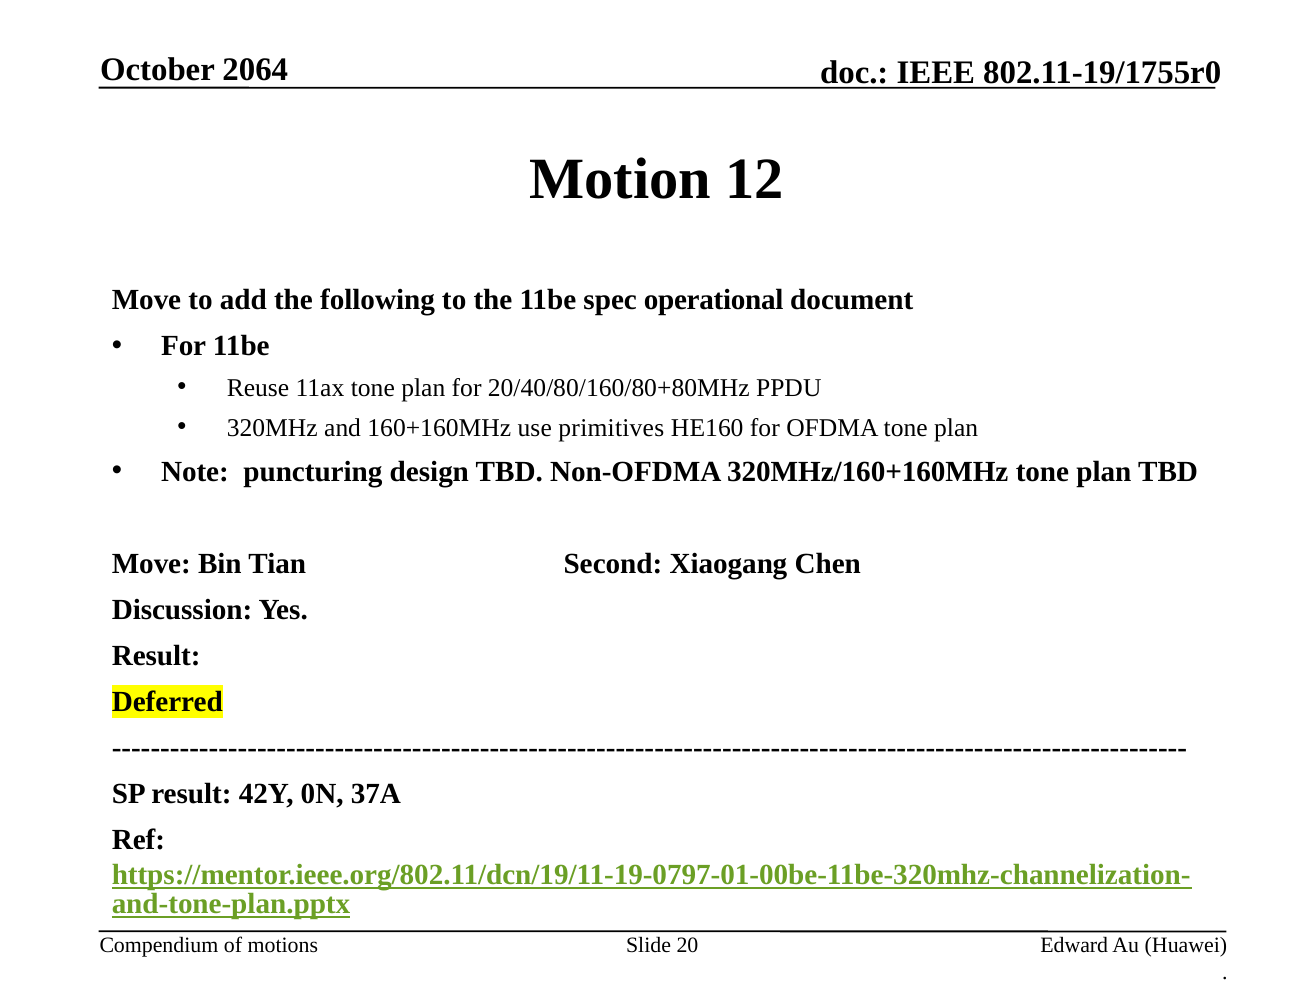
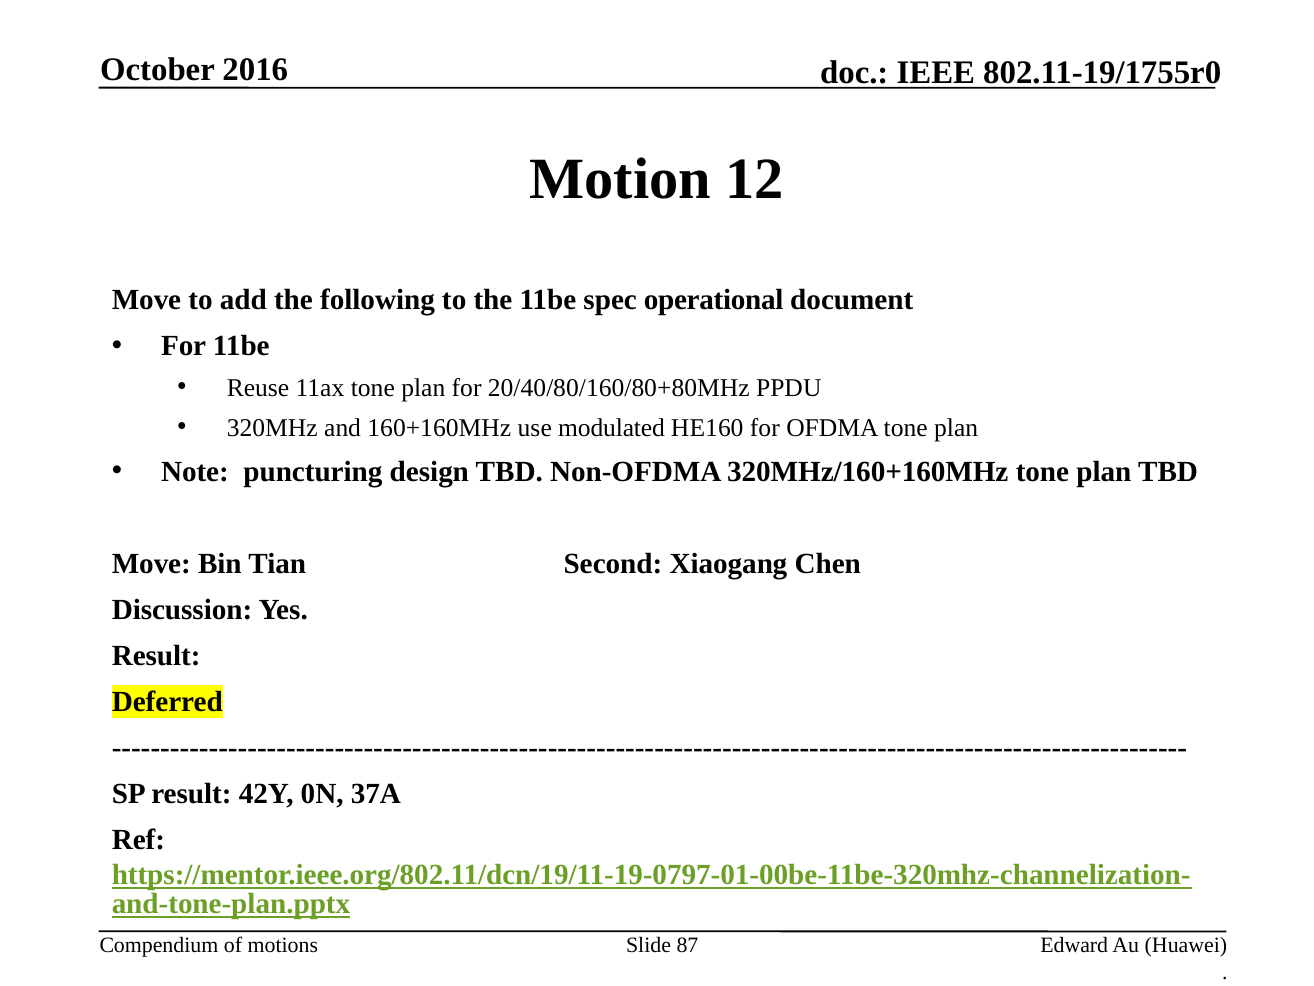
2064: 2064 -> 2016 (255, 70)
primitives: primitives -> modulated (612, 427)
20: 20 -> 87 (687, 945)
